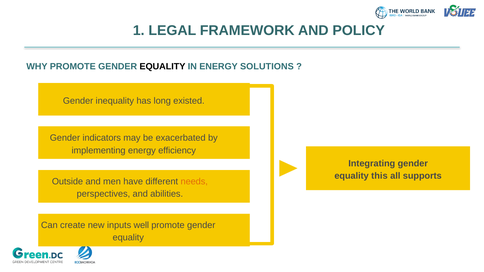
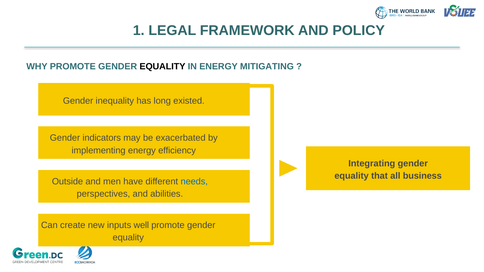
SOLUTIONS: SOLUTIONS -> MITIGATING (267, 67)
this: this -> that (379, 176)
supports: supports -> business (422, 176)
needs colour: orange -> blue (194, 182)
